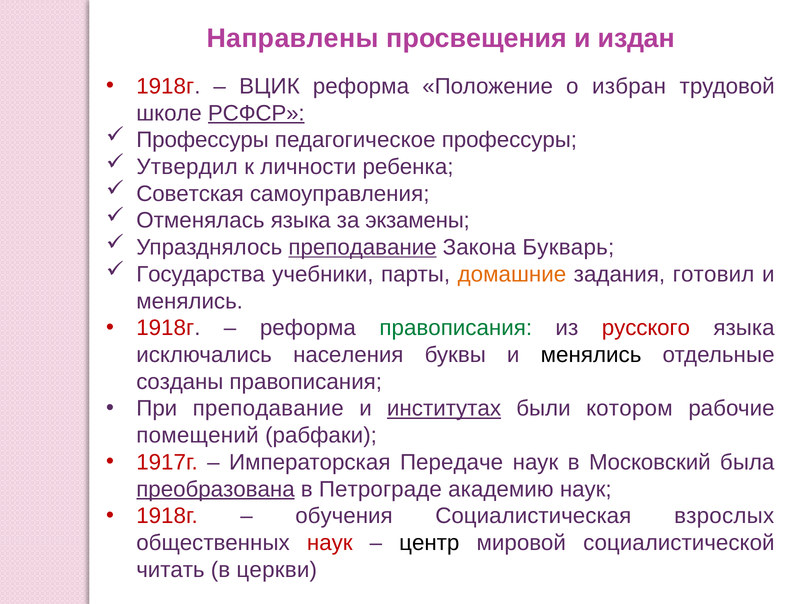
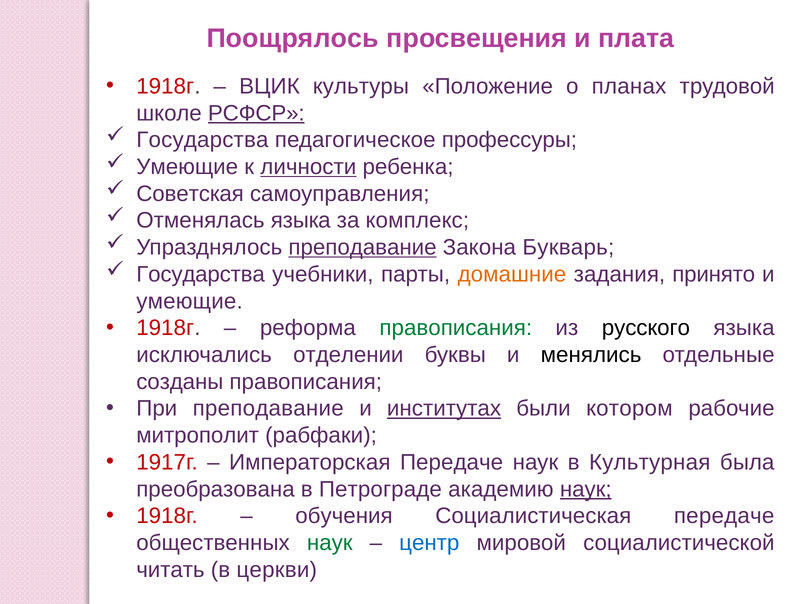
Направлены: Направлены -> Поощрялось (293, 39)
издан: издан -> плата (636, 39)
ВЦИК реформа: реформа -> культуры (361, 86)
избран: избран -> планах (629, 86)
Профессуры: Профессуры -> Государства (202, 140)
Утвердил: Утвердил -> Умеющие (187, 167)
личности underline: none -> present (308, 167)
экзамены: экзамены -> комплекс (417, 220)
готовил: готовил -> принято (714, 274)
менялись: менялись -> умеющие (190, 301)
русского colour: red -> black (646, 328)
населения: населения -> отделении (348, 355)
помещений: помещений -> митрополит (198, 435)
Московский: Московский -> Культурная (650, 462)
преобразована underline: present -> none (216, 489)
наук underline: none -> present (586, 489)
Социалистическая взрослых: взрослых -> передаче (724, 516)
наук colour: red -> green (330, 543)
центр colour: black -> blue (429, 543)
